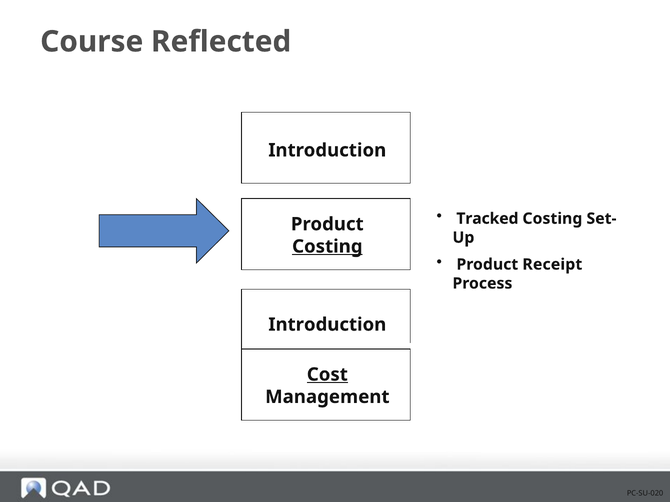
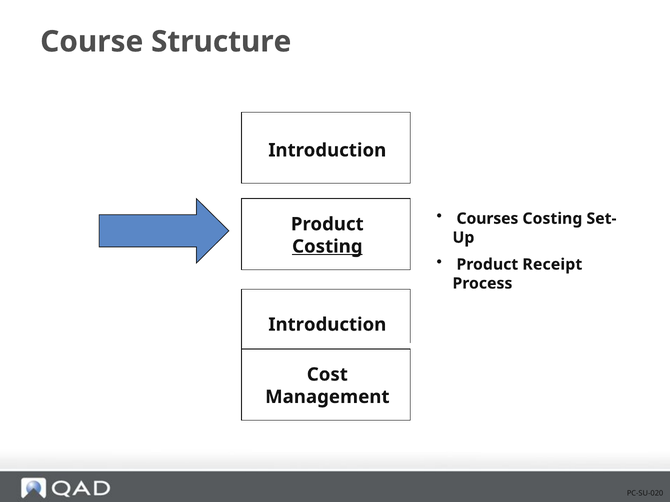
Reflected: Reflected -> Structure (221, 42)
Tracked: Tracked -> Courses (487, 219)
Cost underline: present -> none (327, 375)
